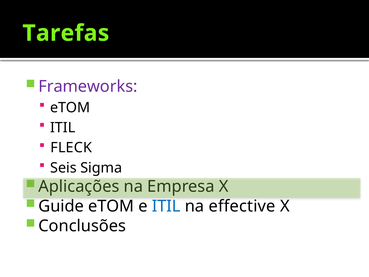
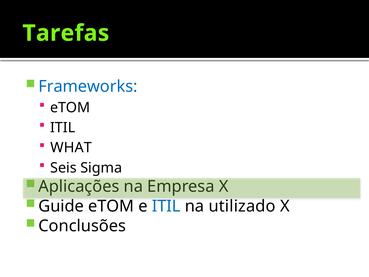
Frameworks colour: purple -> blue (88, 86)
FLECK: FLECK -> WHAT (71, 148)
effective: effective -> utilizado (242, 206)
